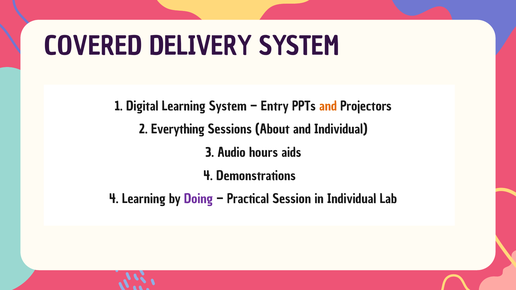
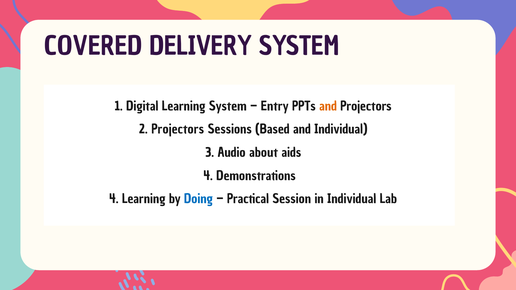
2 Everything: Everything -> Projectors (178, 129)
About: About -> Based (272, 129)
hours: hours -> about (264, 153)
Doing colour: purple -> blue (198, 199)
